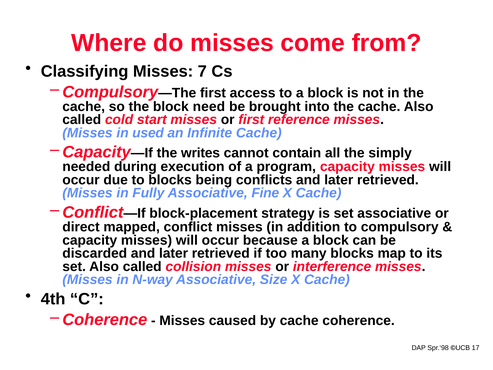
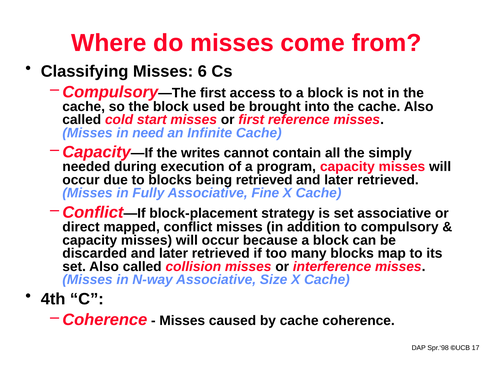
7: 7 -> 6 (202, 71)
need: need -> used (209, 107)
used: used -> need (148, 133)
being conflicts: conflicts -> retrieved (264, 180)
